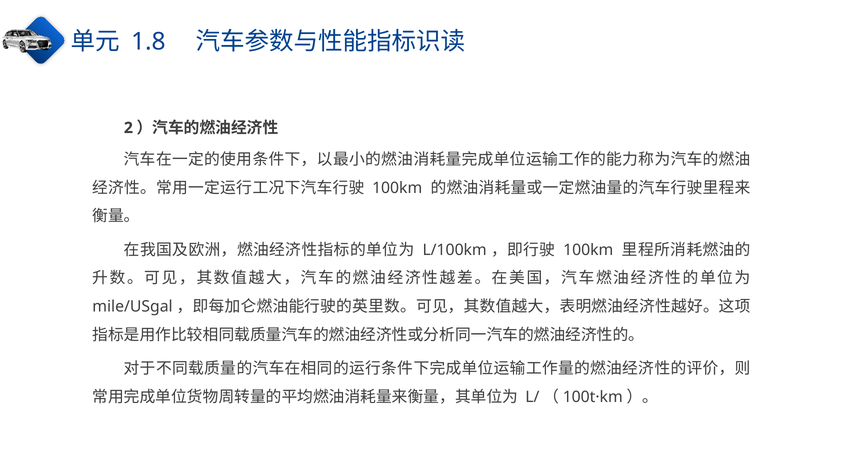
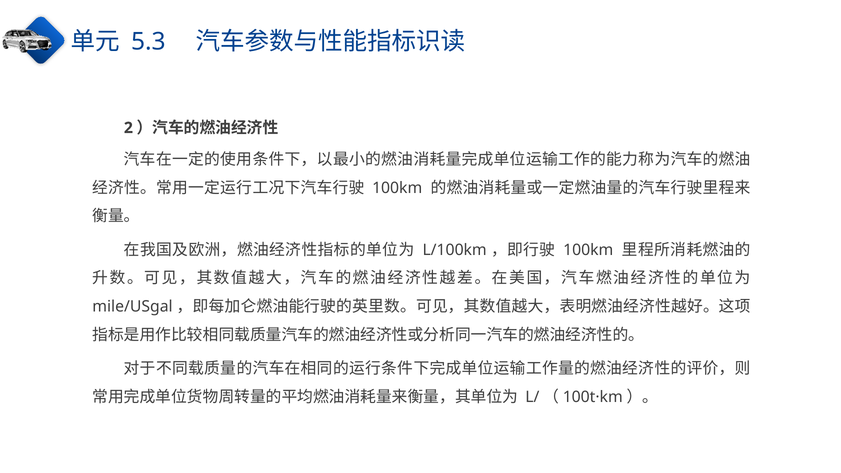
1.8: 1.8 -> 5.3 (148, 42)
